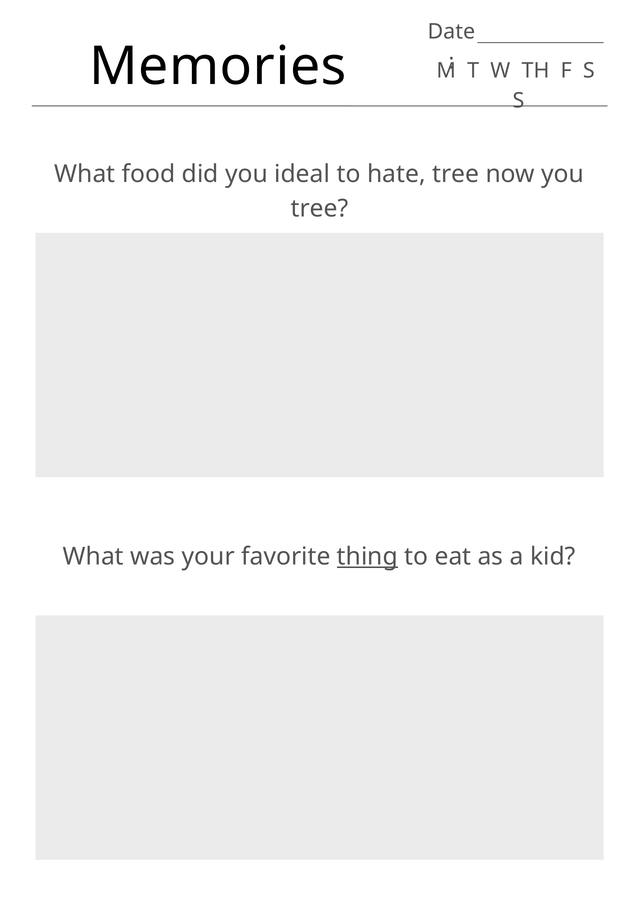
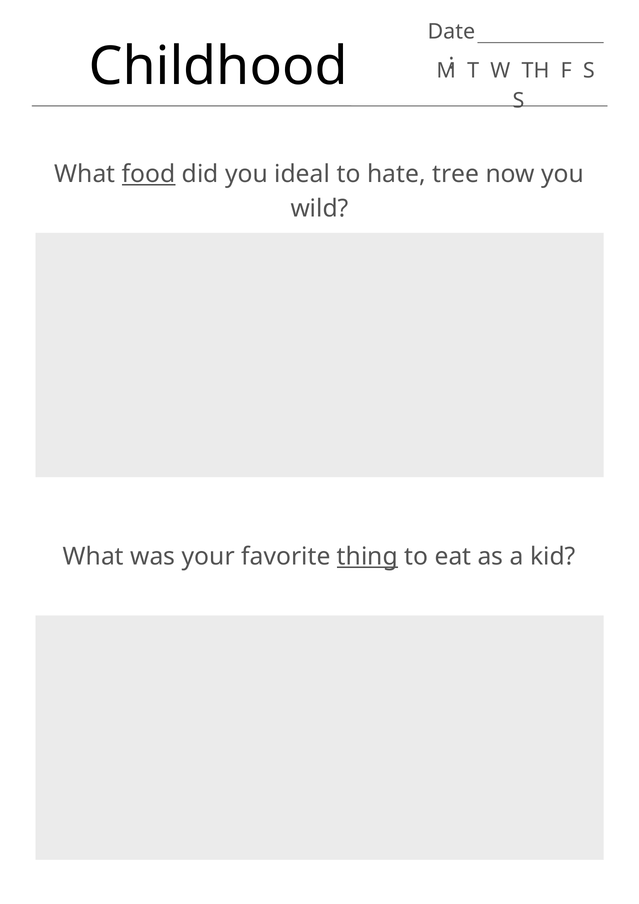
Memories: Memories -> Childhood (218, 67)
food underline: none -> present (149, 174)
tree: tree -> wild (320, 209)
